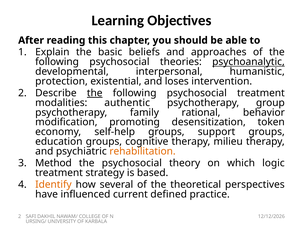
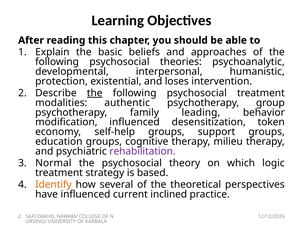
psychoanalytic underline: present -> none (248, 62)
rational: rational -> leading (201, 113)
modification promoting: promoting -> influenced (135, 122)
rehabilitation colour: orange -> purple (143, 151)
Method: Method -> Normal (53, 163)
defined: defined -> inclined (169, 194)
